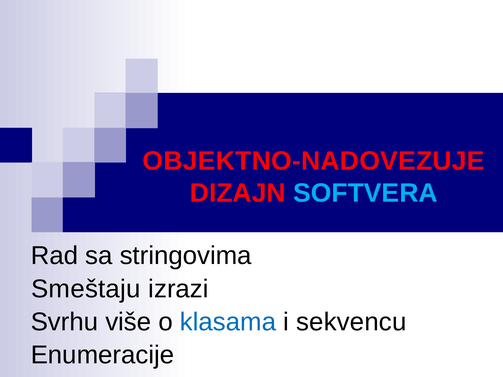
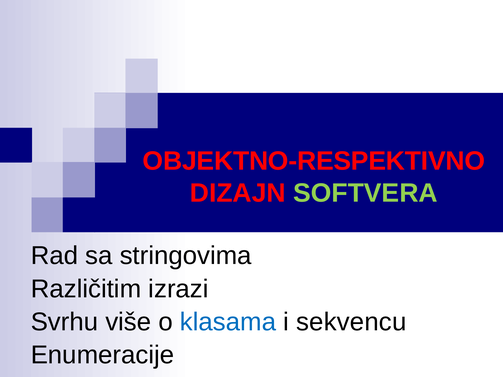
OBJEKTNO-NADOVEZUJE: OBJEKTNO-NADOVEZUJE -> OBJEKTNO-RESPEKTIVNO (314, 161)
SOFTVERA colour: light blue -> light green (365, 193)
Smeštaju: Smeštaju -> Različitim (86, 289)
